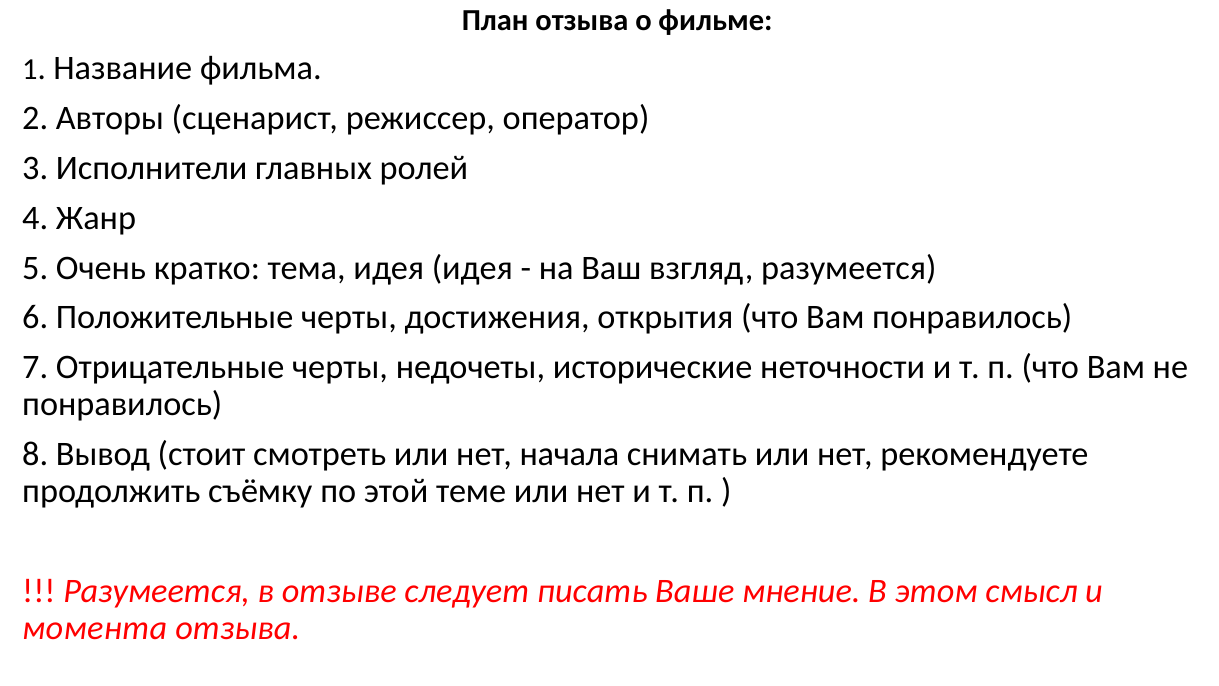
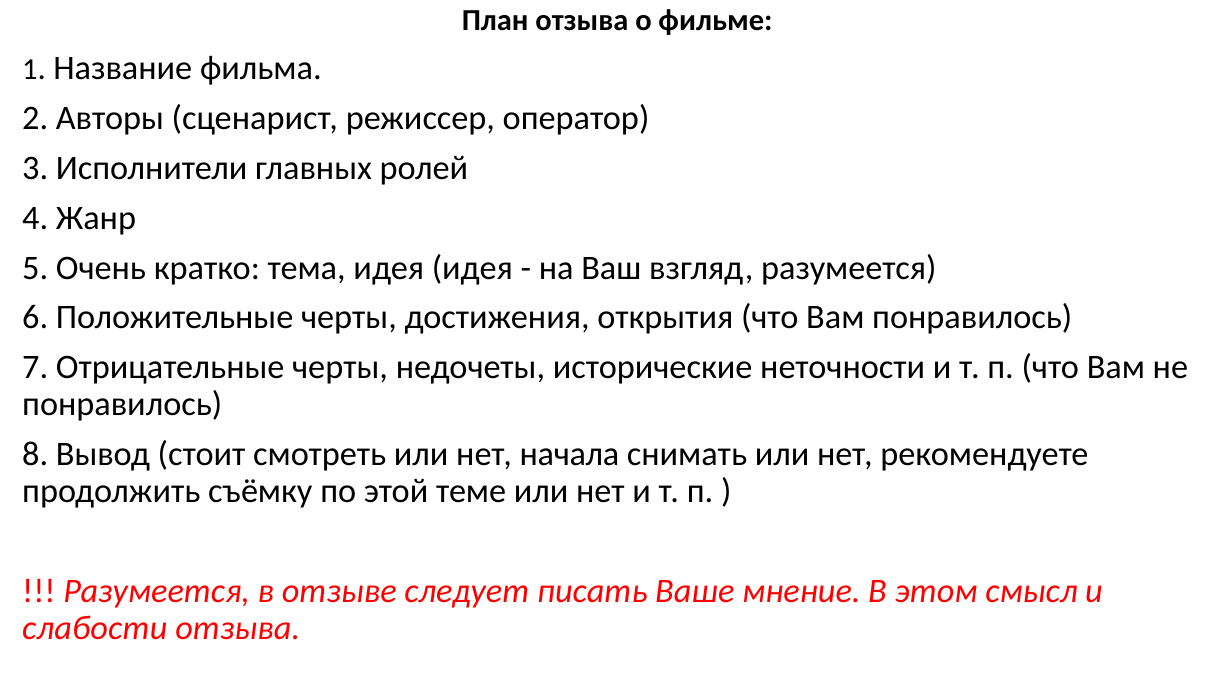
момента: момента -> слабости (95, 628)
